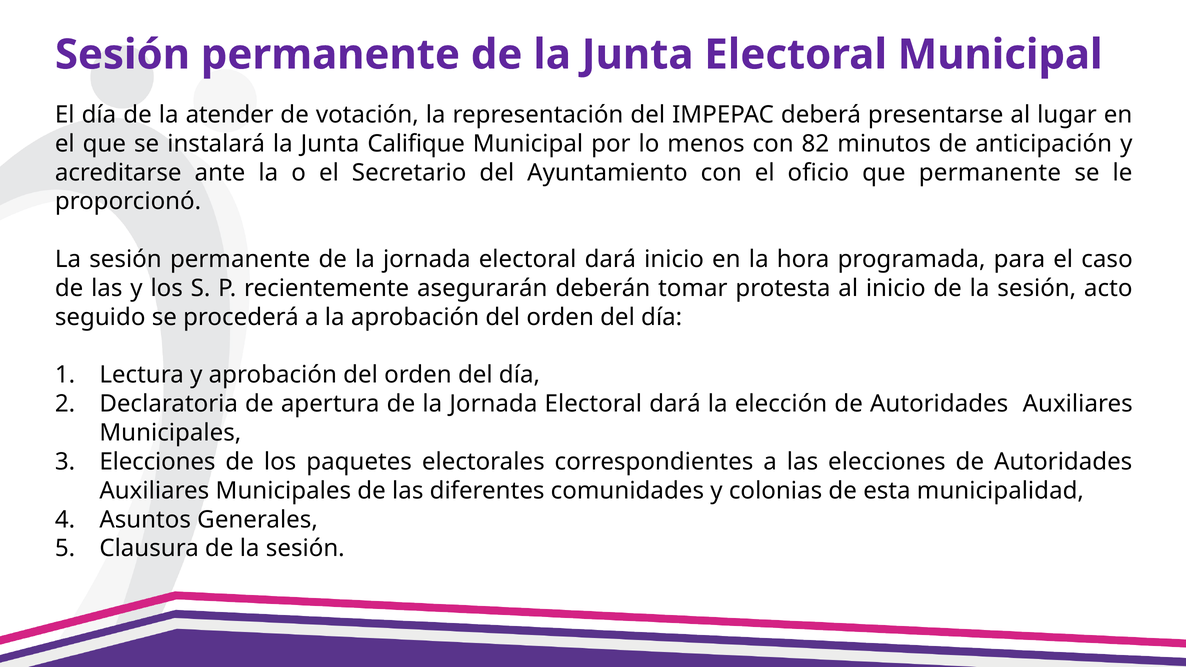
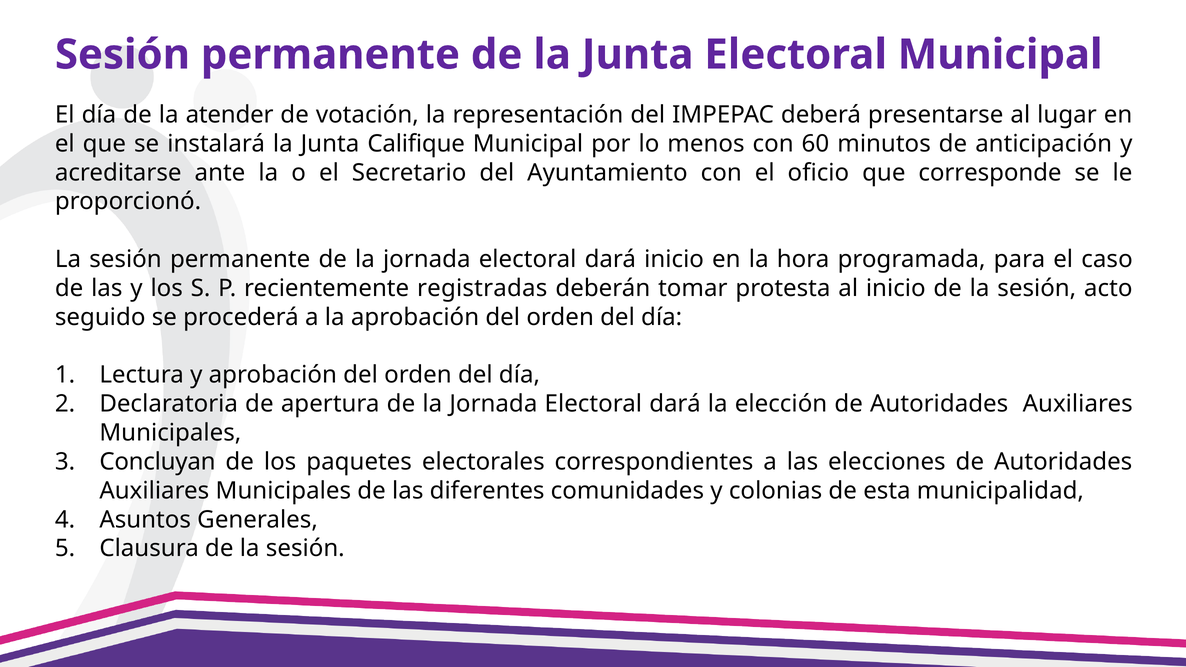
82: 82 -> 60 (815, 144)
que permanente: permanente -> corresponde (990, 173)
asegurarán: asegurarán -> registradas (482, 288)
Elecciones: Elecciones -> Concluyan (157, 462)
